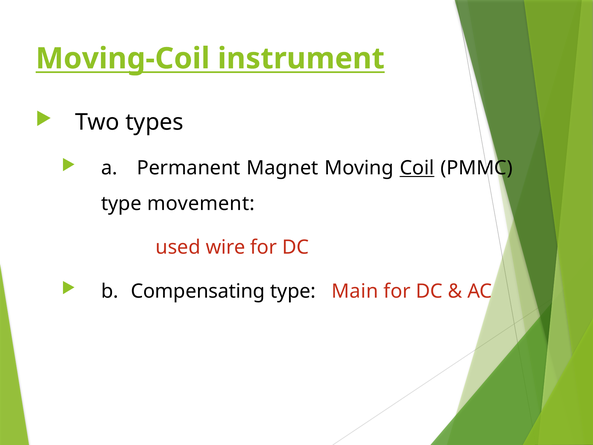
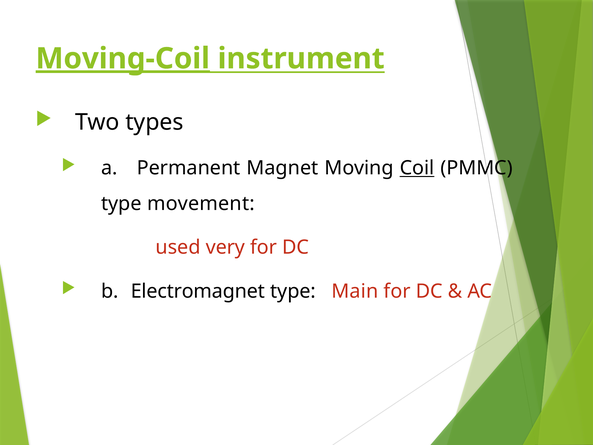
Moving-Coil underline: none -> present (123, 59)
wire: wire -> very (225, 247)
Compensating: Compensating -> Electromagnet (198, 291)
